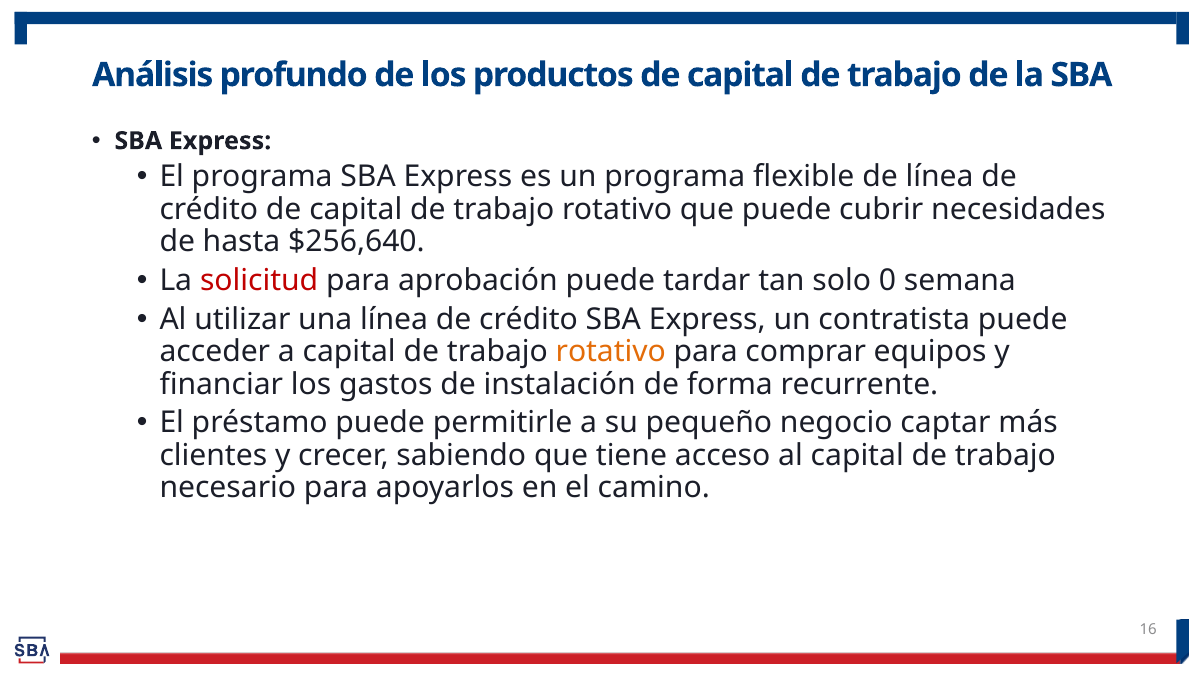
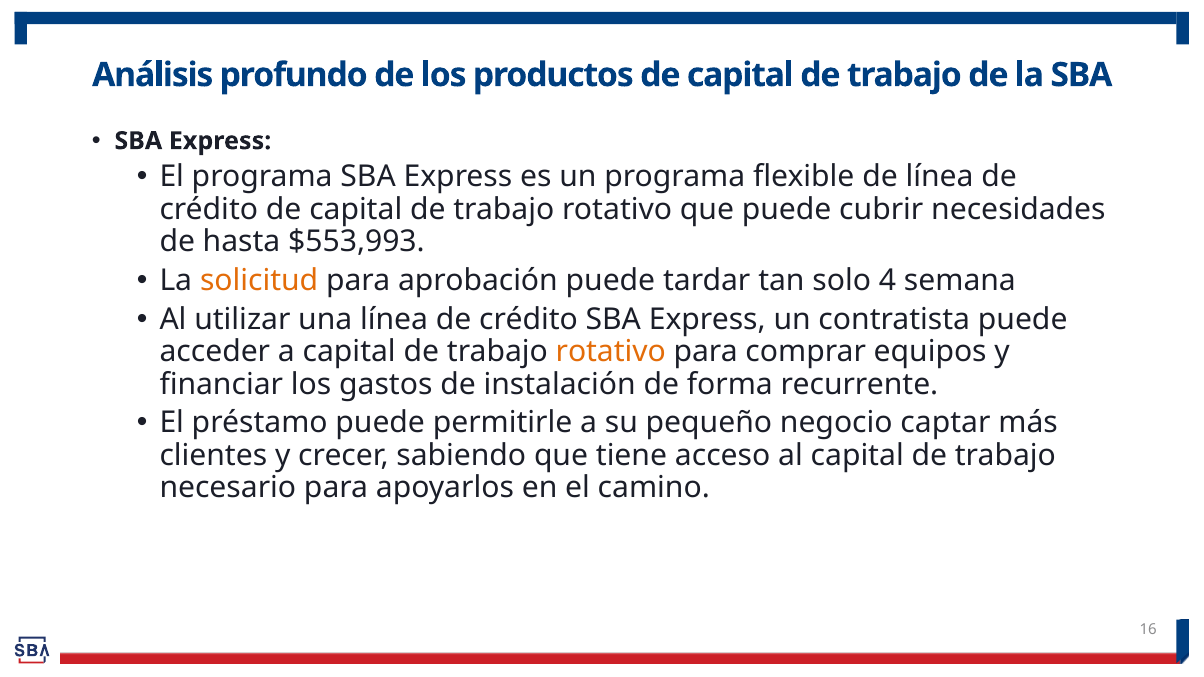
$256,640: $256,640 -> $553,993 (356, 242)
solicitud colour: red -> orange (259, 281)
0: 0 -> 4 (888, 281)
